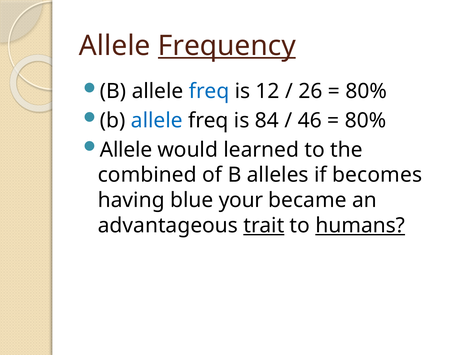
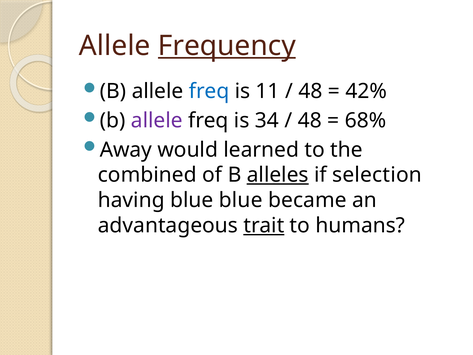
12: 12 -> 11 (268, 91)
26: 26 -> 48 (310, 91)
80%: 80% -> 42% (366, 91)
allele colour: blue -> purple (157, 120)
84: 84 -> 34 (267, 120)
46: 46 -> 48 (310, 120)
80%: 80% -> 68% (366, 120)
Allele: Allele -> Away (126, 150)
alleles underline: none -> present (278, 175)
becomes: becomes -> selection (377, 175)
blue your: your -> blue (241, 200)
humans underline: present -> none (360, 225)
